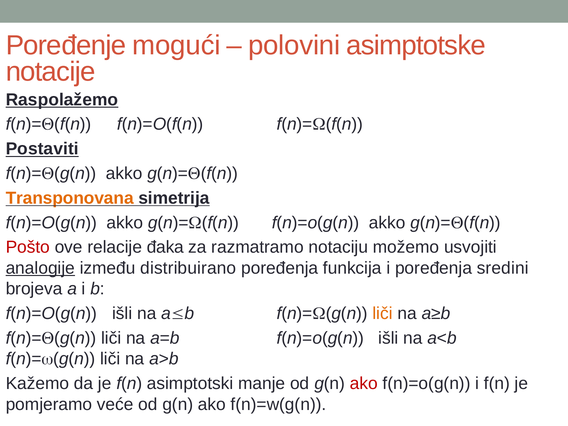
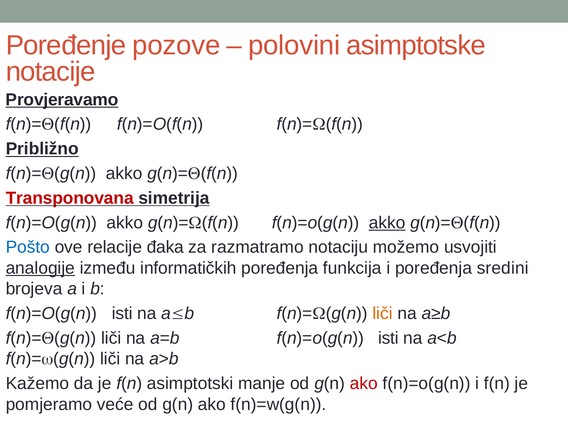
mogući: mogući -> pozove (176, 45)
Raspolažemo: Raspolažemo -> Provjeravamo (62, 100)
Postaviti: Postaviti -> Približno (42, 149)
Transponovana colour: orange -> red (70, 198)
akko underline: none -> present (387, 223)
Pošto colour: red -> blue (28, 247)
distribuirano: distribuirano -> informatičkih (188, 268)
išli: išli -> isti (122, 313)
a=b f(n)=o(g(n išli: išli -> isti (388, 338)
